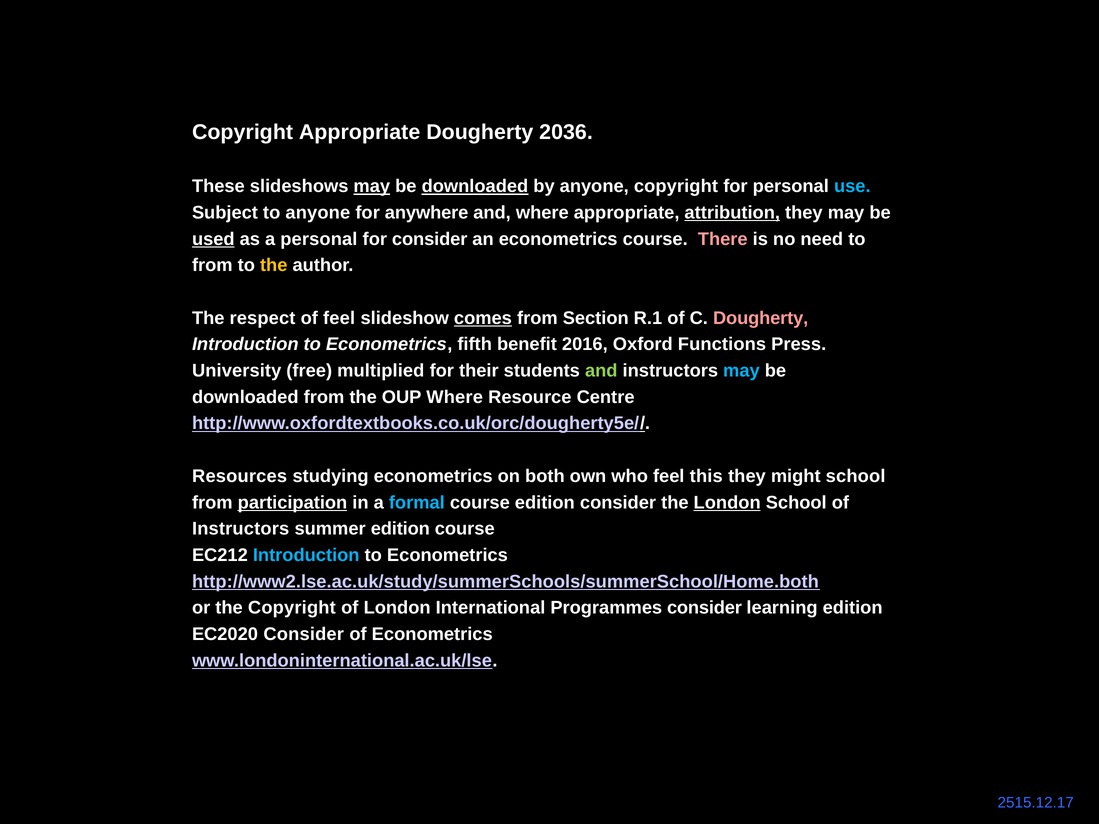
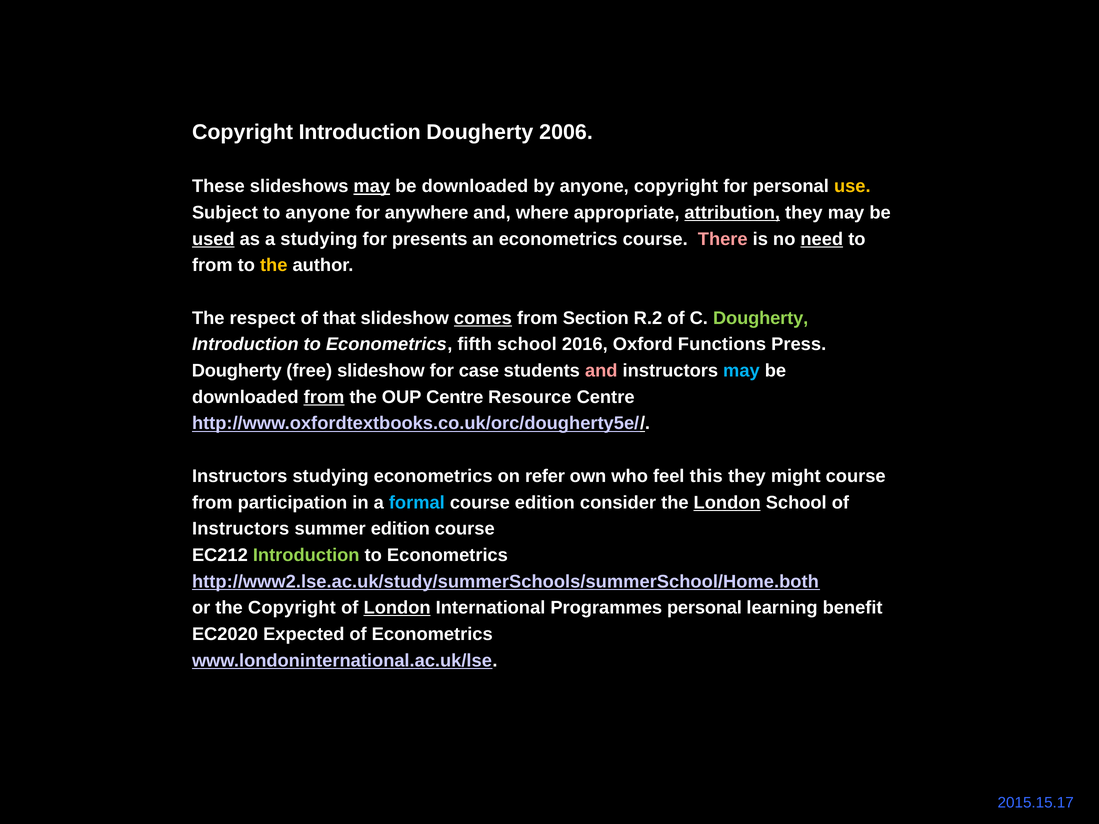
Copyright Appropriate: Appropriate -> Introduction (360, 132)
2036: 2036 -> 2006 (566, 132)
downloaded underline: present -> none (475, 186)
use colour: light blue -> yellow (852, 186)
a personal: personal -> studying (319, 239)
for consider: consider -> presents (430, 239)
need underline: none -> present (822, 239)
of feel: feel -> that (339, 318)
R.1: R.1 -> R.2 (648, 318)
Dougherty colour: pink -> light green (761, 318)
fifth benefit: benefit -> school (527, 345)
University: University -> Dougherty (237, 371)
free multiplied: multiplied -> slideshow (381, 371)
their: their -> case (479, 371)
and colour: light green -> pink (601, 371)
from underline: none -> present (324, 397)
OUP Where: Where -> Centre (455, 397)
Resources: Resources -> Instructors (240, 476)
both: both -> refer (545, 476)
might school: school -> course (856, 476)
participation underline: present -> none (292, 503)
Introduction colour: light blue -> light green (306, 555)
London underline: none -> present (397, 608)
Programmes consider: consider -> personal (704, 608)
learning edition: edition -> benefit (853, 608)
EC2020 Consider: Consider -> Expected (304, 634)
2515.12.17: 2515.12.17 -> 2015.15.17 (1036, 803)
